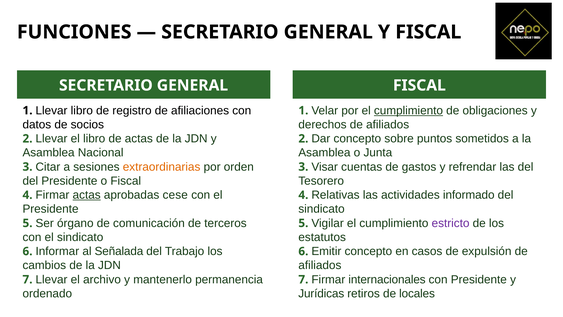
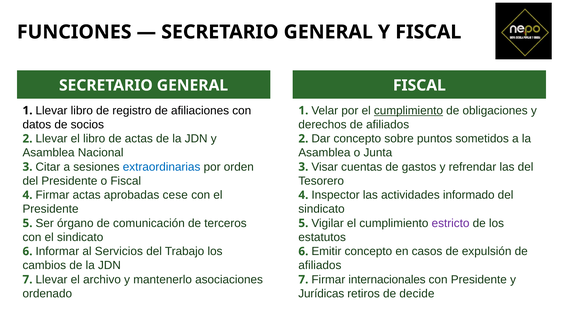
extraordinarias colour: orange -> blue (162, 167)
actas underline: present -> none (87, 195)
Relativas: Relativas -> Inspector (336, 195)
Señalada: Señalada -> Servicios (119, 251)
permanencia: permanencia -> asociaciones (229, 279)
locales: locales -> decide (417, 293)
